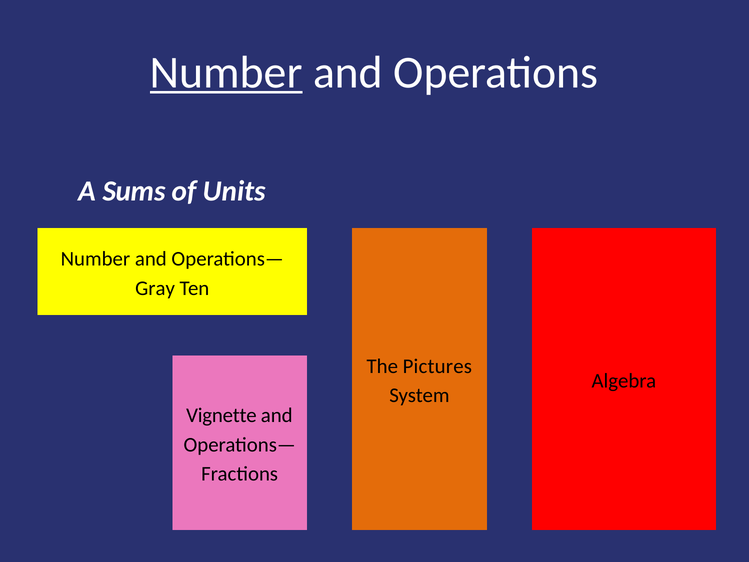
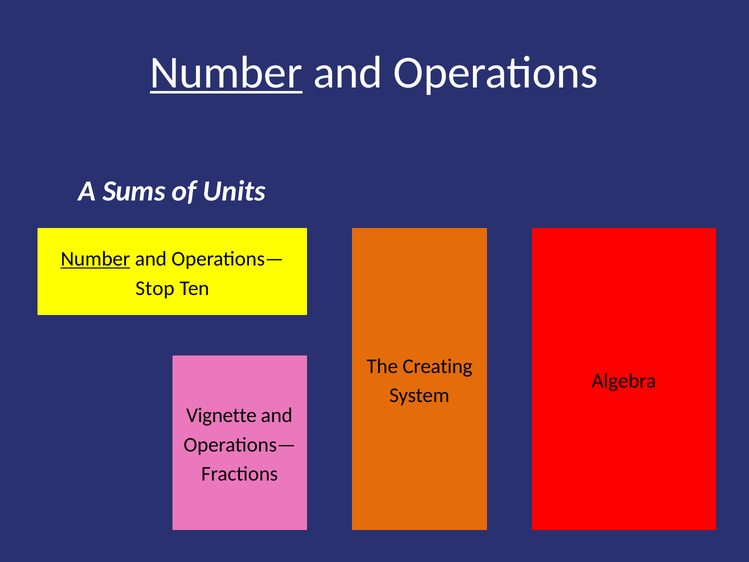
Number underline: none -> present (95, 259)
Gray: Gray -> Stop (155, 288)
Pictures: Pictures -> Creating (438, 366)
